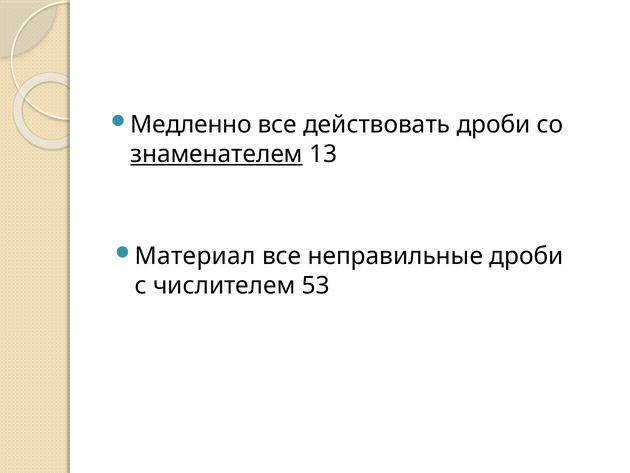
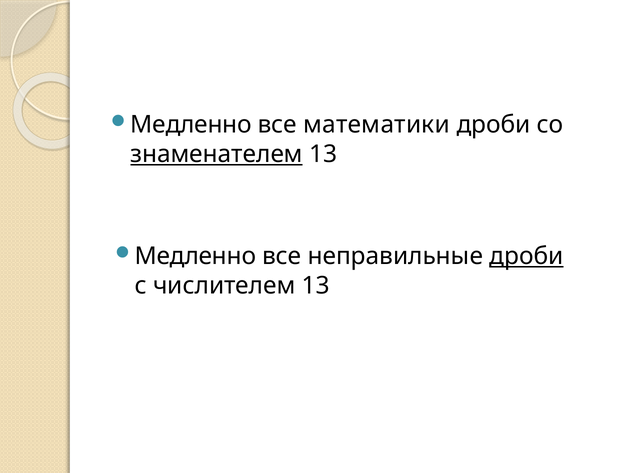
действовать: действовать -> математики (377, 125)
Материал: Материал -> Медленно (195, 256)
дроби underline: none -> present (526, 256)
числителем 53: 53 -> 13 (316, 285)
